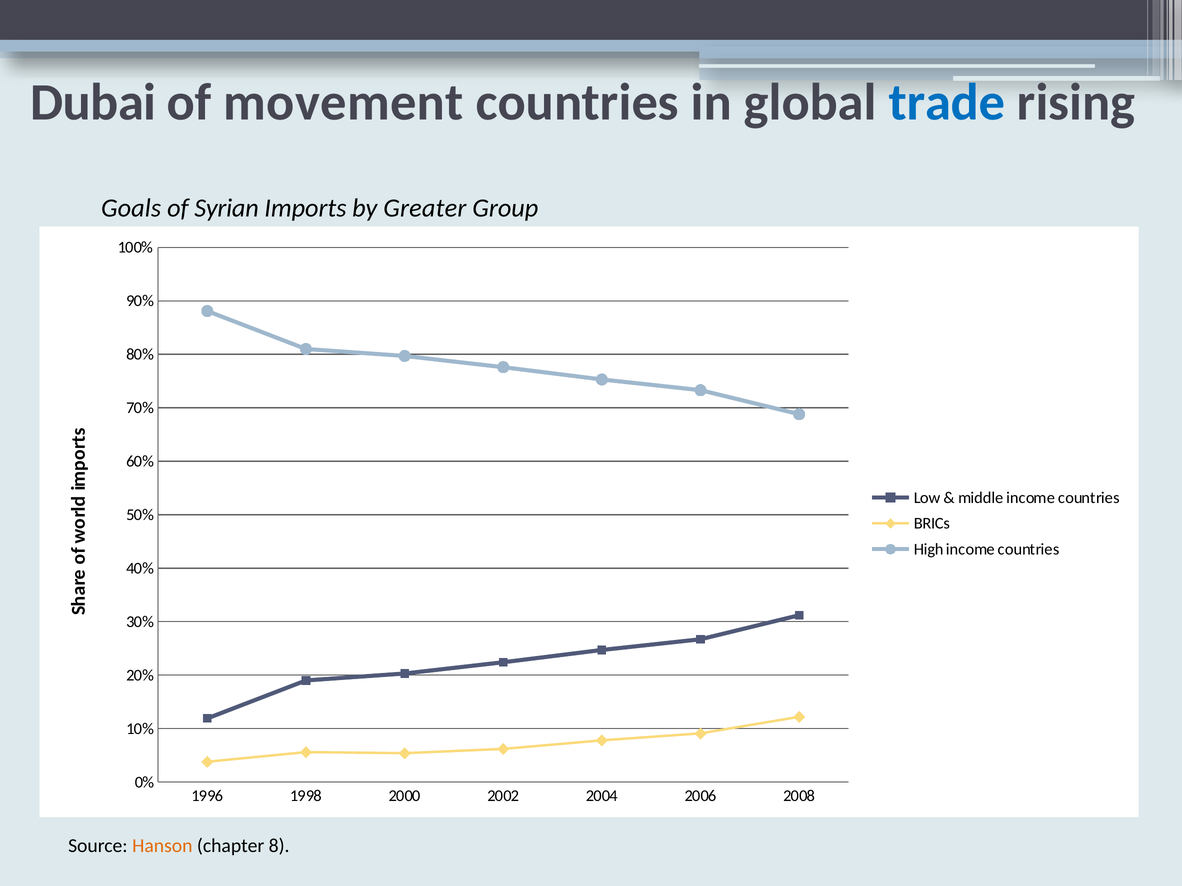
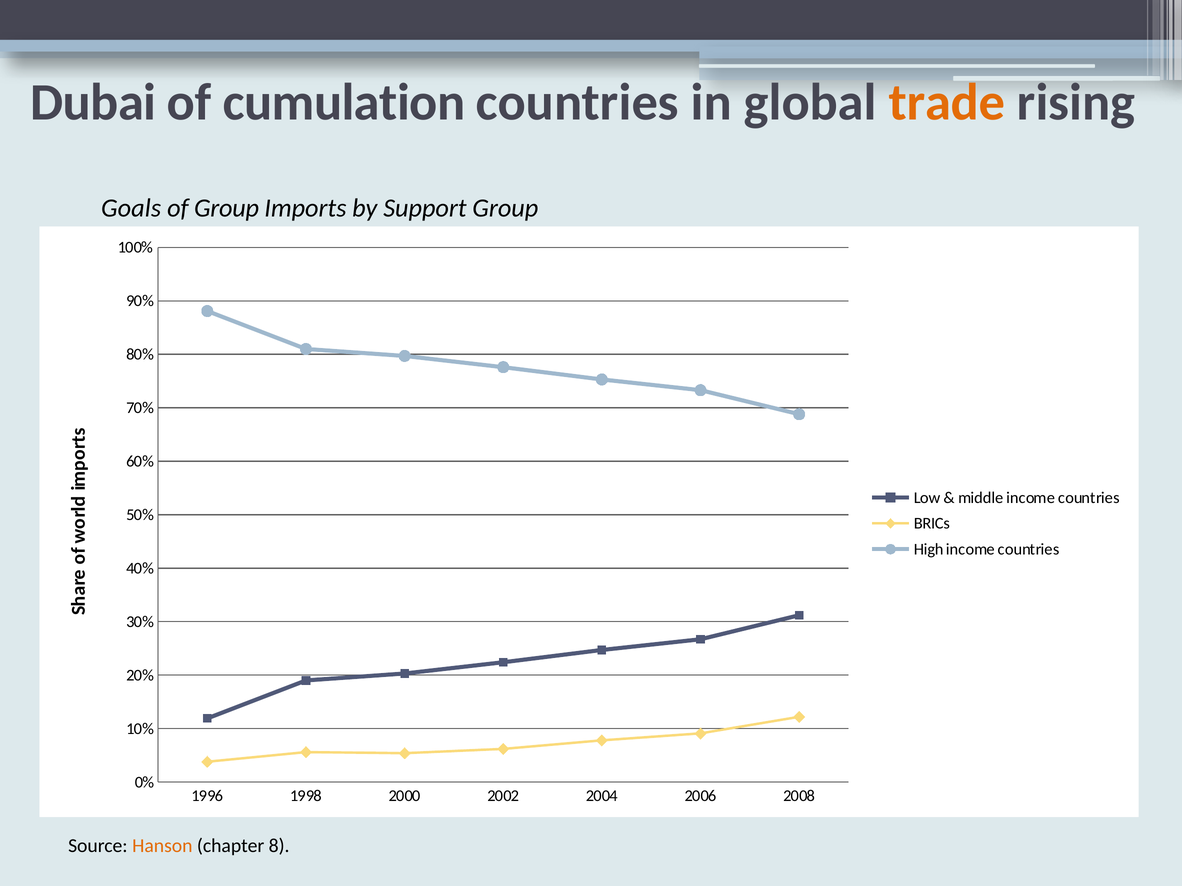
movement: movement -> cumulation (344, 102)
trade colour: blue -> orange (947, 102)
of Syrian: Syrian -> Group (227, 208)
Greater: Greater -> Support (425, 208)
